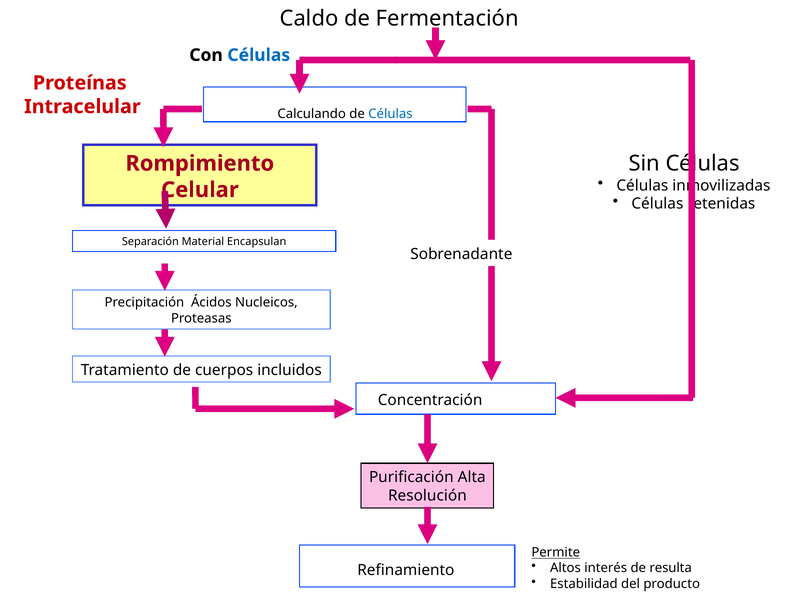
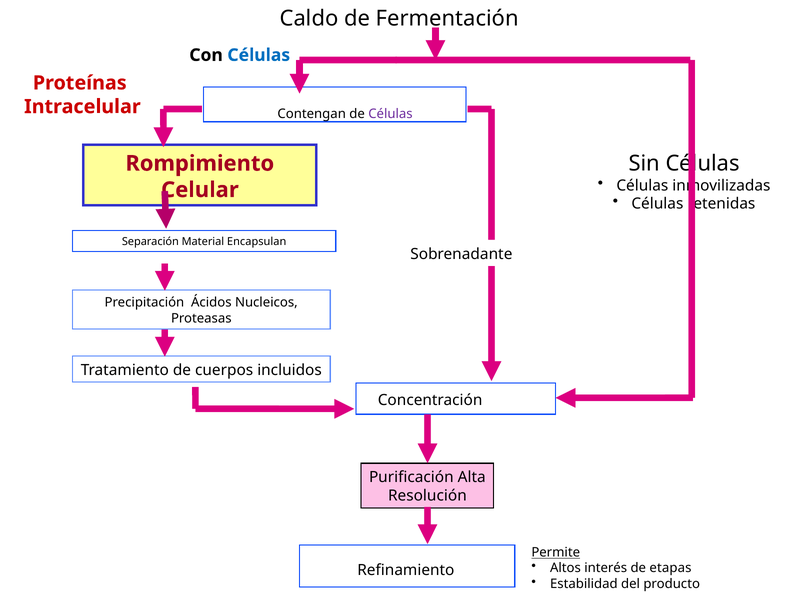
Calculando: Calculando -> Contengan (312, 114)
Células colour: blue -> purple (390, 114)
resulta: resulta -> etapas (671, 568)
